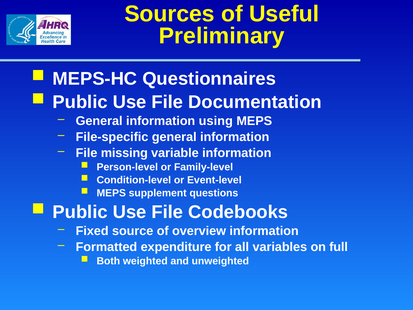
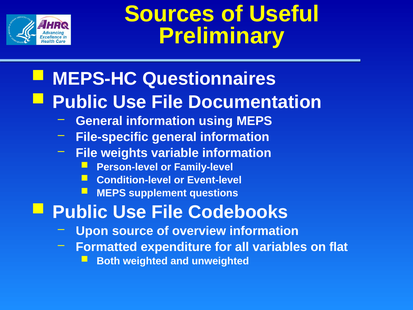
missing: missing -> weights (124, 153)
Fixed: Fixed -> Upon (92, 231)
full: full -> flat (339, 247)
